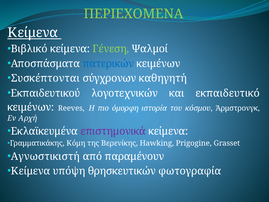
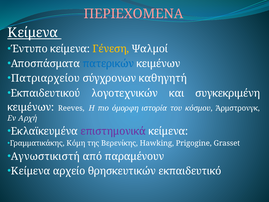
ΠΕΡΙΕΧΟΜΕΝΑ colour: light green -> pink (134, 14)
Βιβλικό: Βιβλικό -> Έντυπο (29, 49)
Γένεση colour: light green -> yellow (111, 49)
Συσκέπτονται: Συσκέπτονται -> Πατριαρχείου (45, 78)
εκπαιδευτικό: εκπαιδευτικό -> συγκεκριμένη (228, 93)
υπόψη: υπόψη -> αρχείο (69, 171)
φωτογραφία: φωτογραφία -> εκπαιδευτικό (190, 171)
